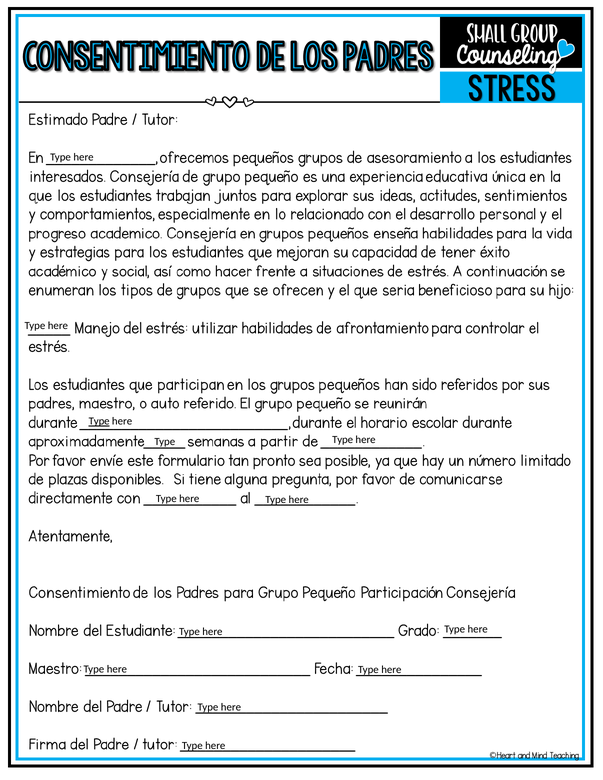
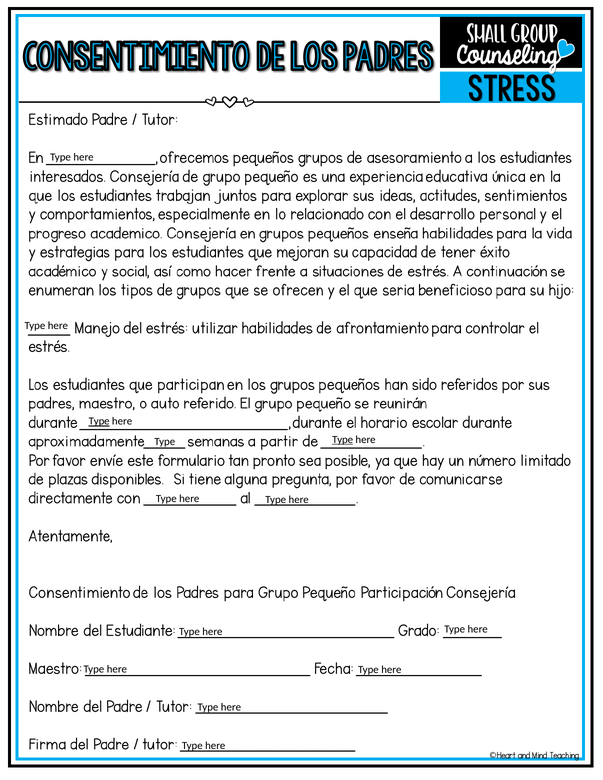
Type underline: none -> present (343, 440)
